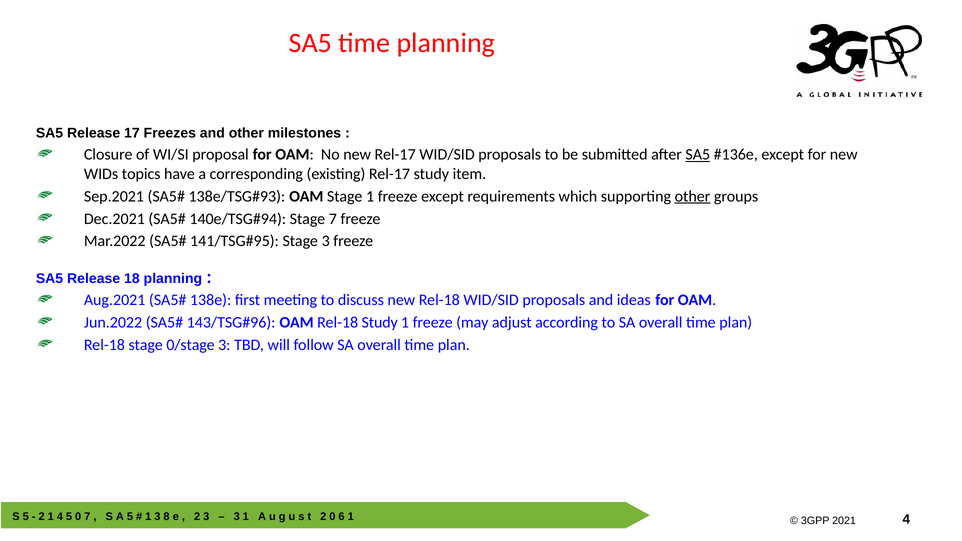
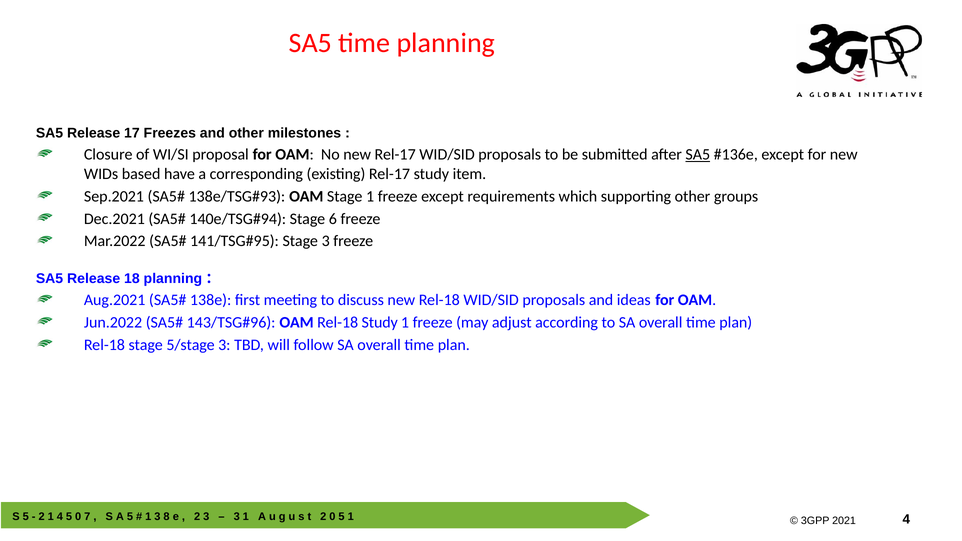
topics: topics -> based (141, 174)
other underline: present -> none (693, 196)
Stage 7: 7 -> 6 (333, 219)
0/stage: 0/stage -> 5/stage (191, 345)
6: 6 -> 5 (342, 517)
